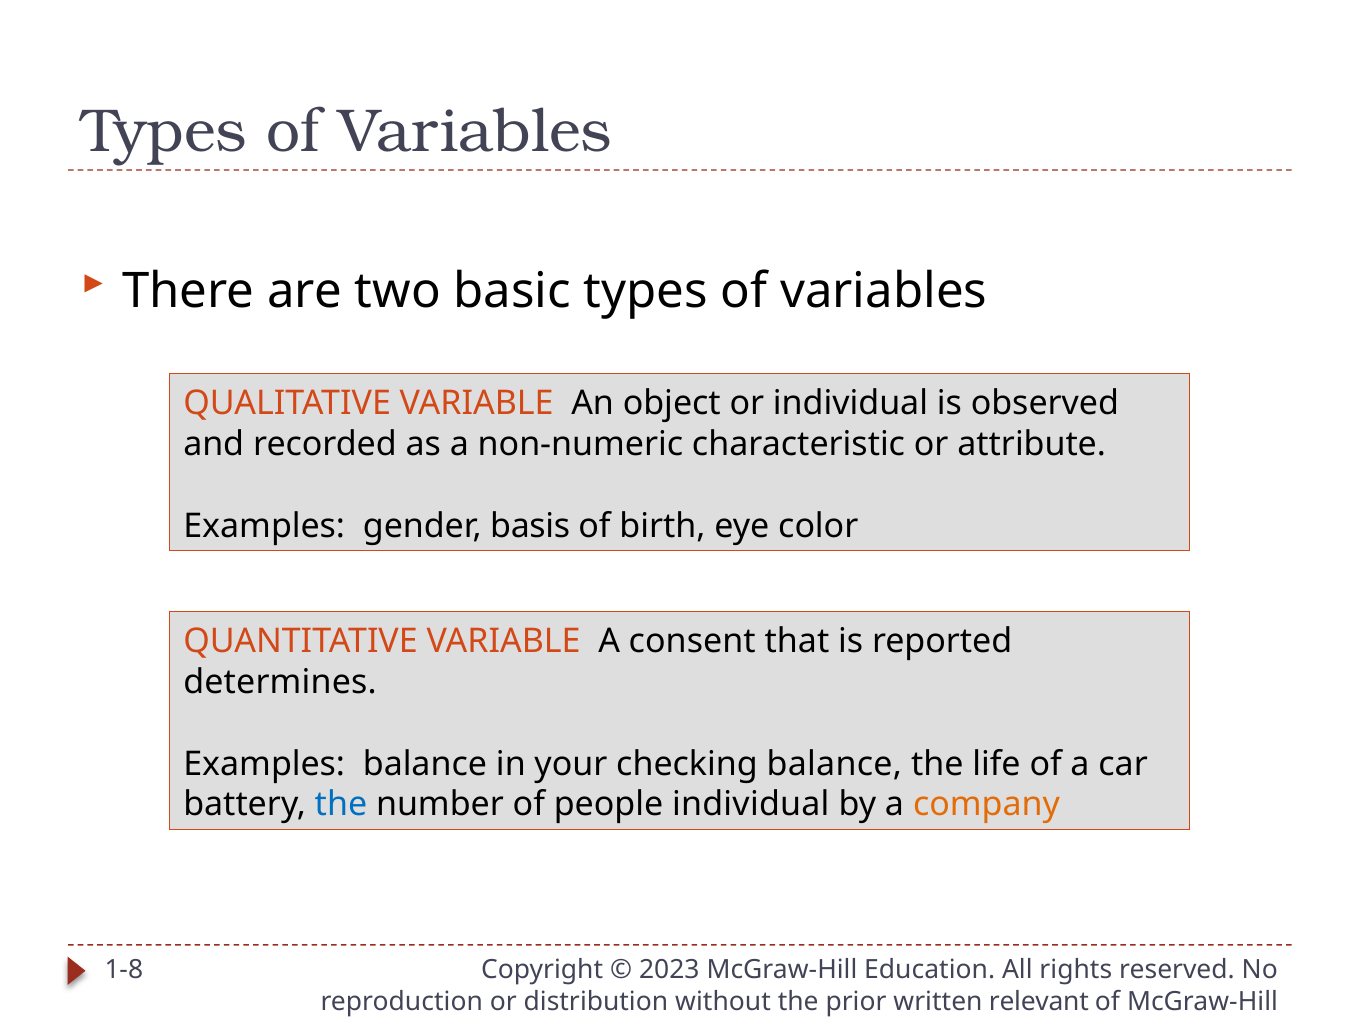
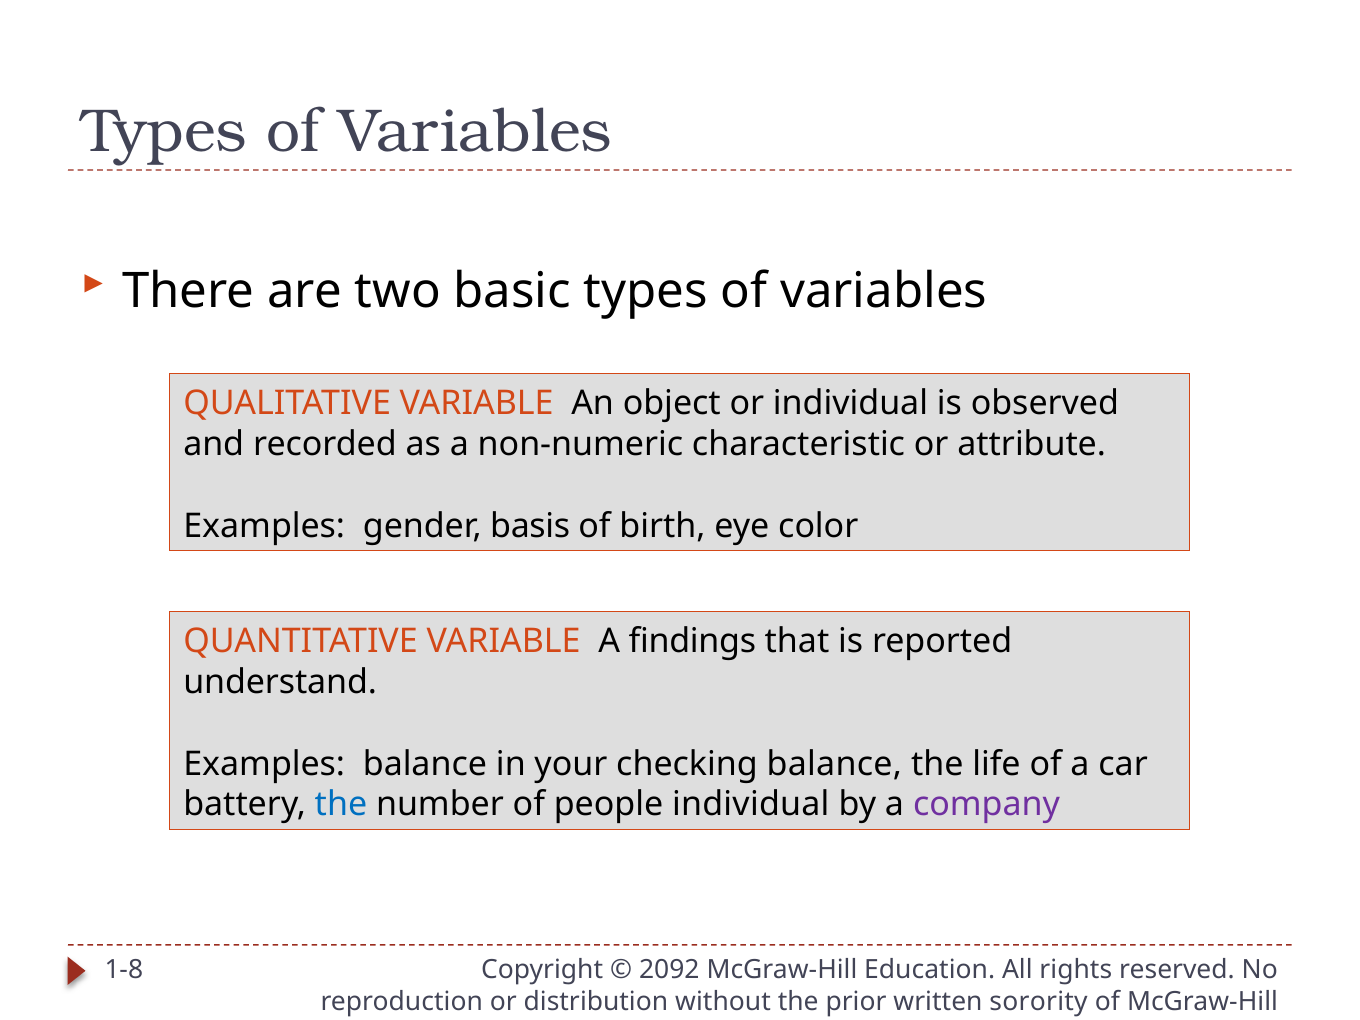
consent: consent -> findings (692, 641)
determines: determines -> understand (280, 682)
company colour: orange -> purple (987, 805)
2023: 2023 -> 2092 (669, 970)
relevant: relevant -> sorority (1039, 1002)
